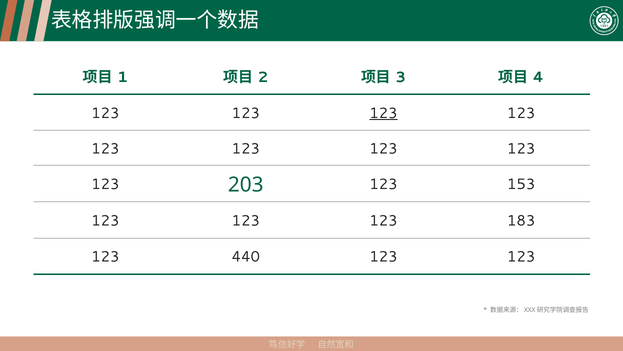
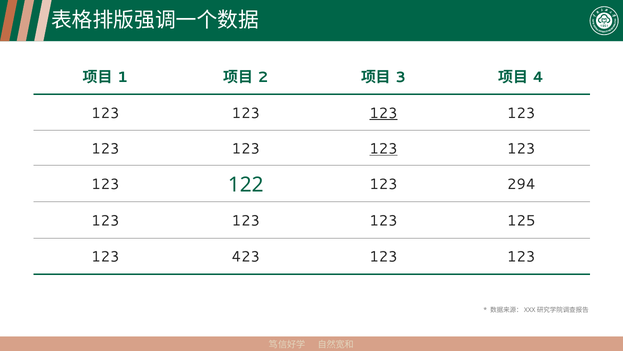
123 underline: none -> present (383, 149)
203: 203 -> 122 (246, 184)
153: 153 -> 294 (521, 184)
183: 183 -> 125 (521, 220)
440: 440 -> 423 (246, 257)
